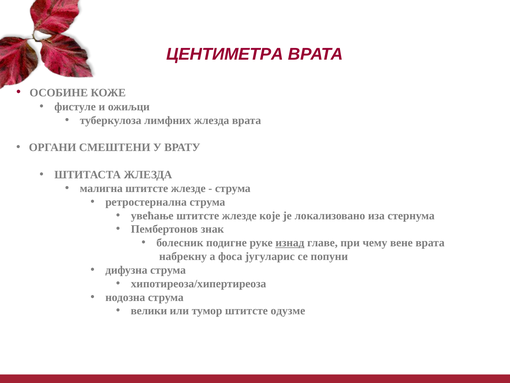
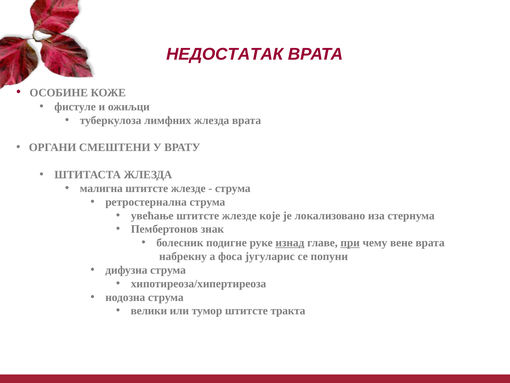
ЦЕНТИМЕТРА: ЦЕНТИМЕТРА -> НЕДОСТАТАК (225, 54)
при underline: none -> present (350, 243)
одузме: одузме -> тракта (288, 310)
